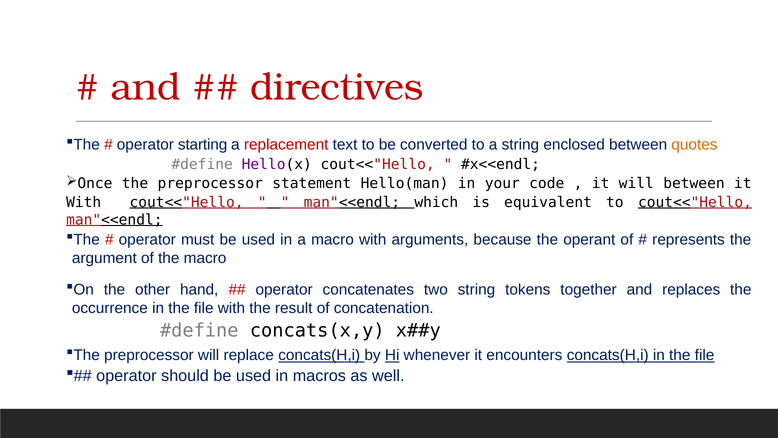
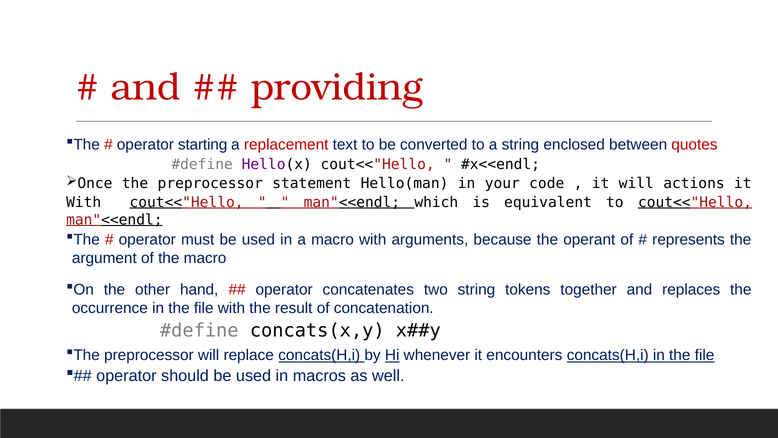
directives: directives -> providing (337, 87)
quotes colour: orange -> red (694, 145)
will between: between -> actions (694, 183)
